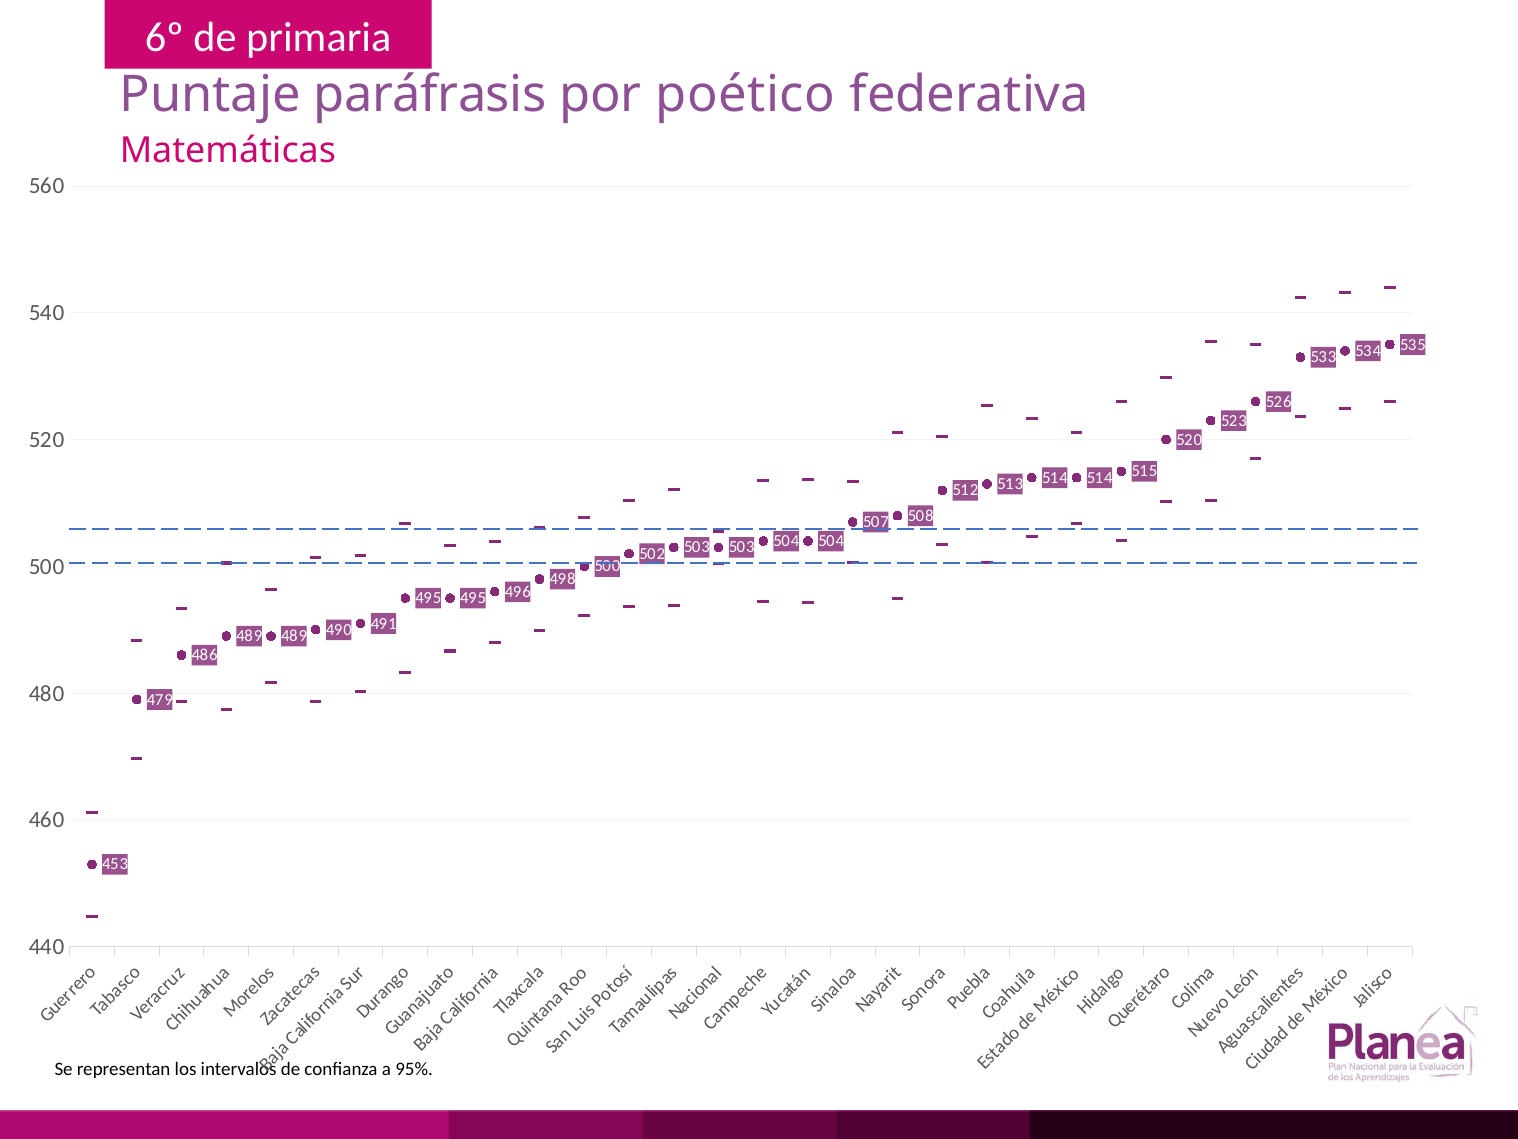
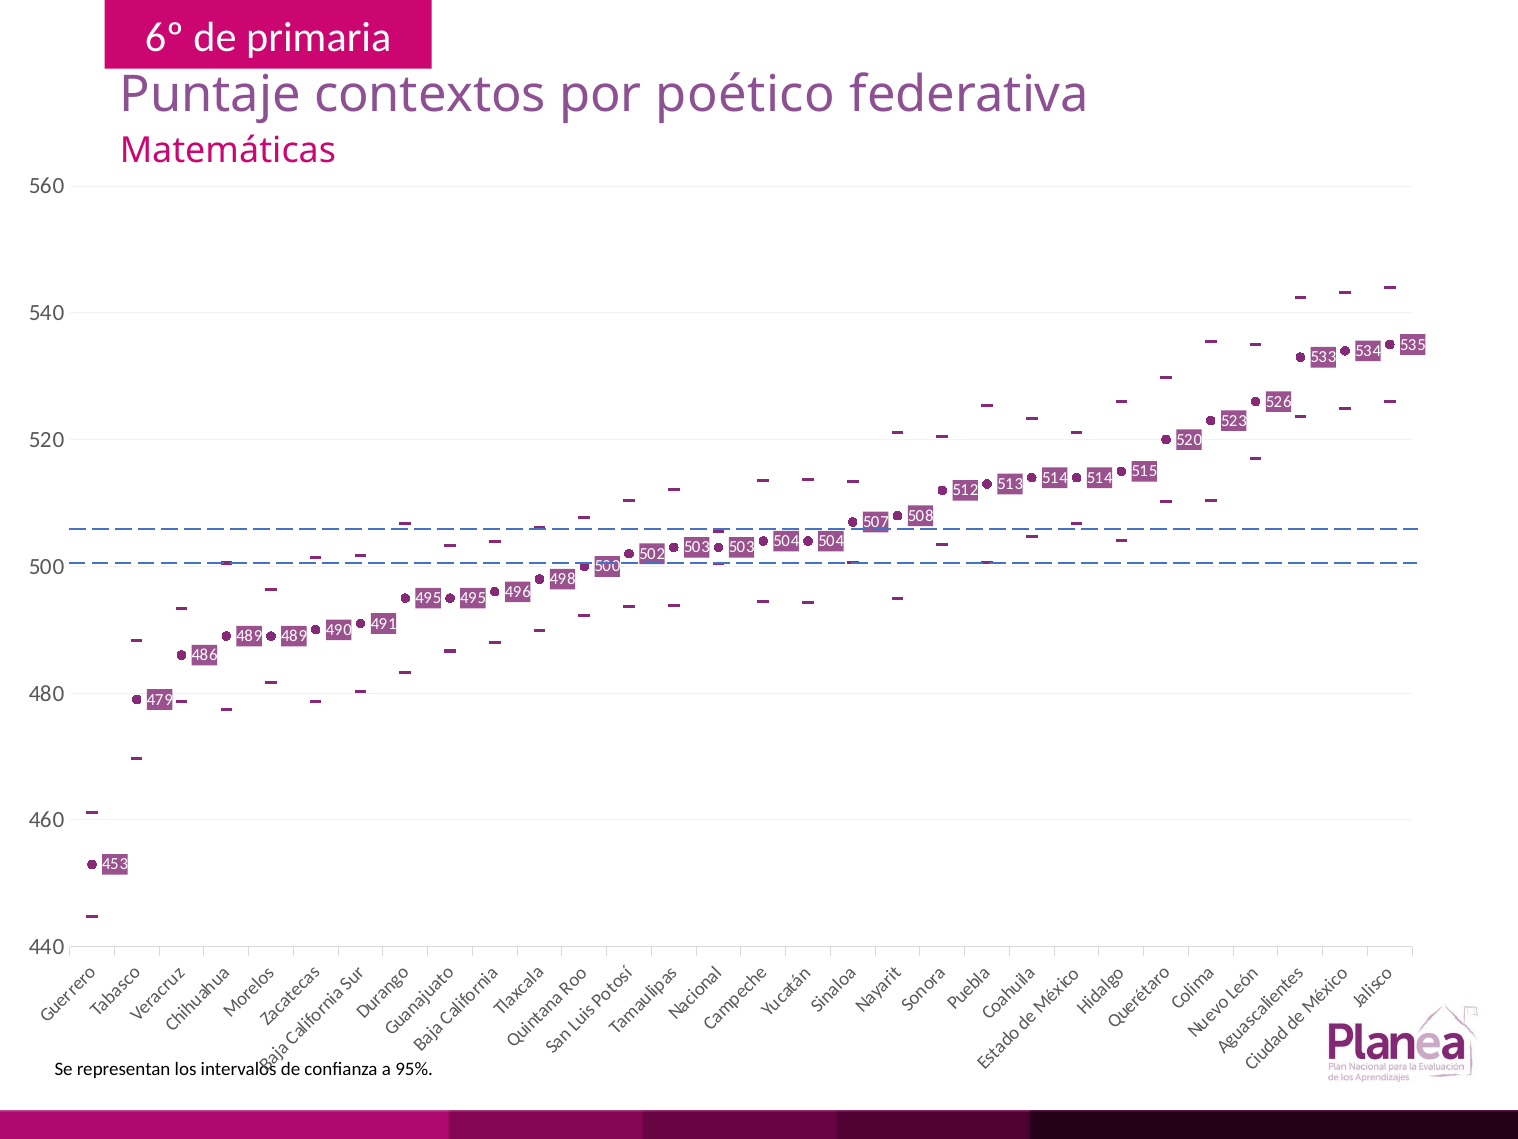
paráfrasis: paráfrasis -> contextos (430, 95)
